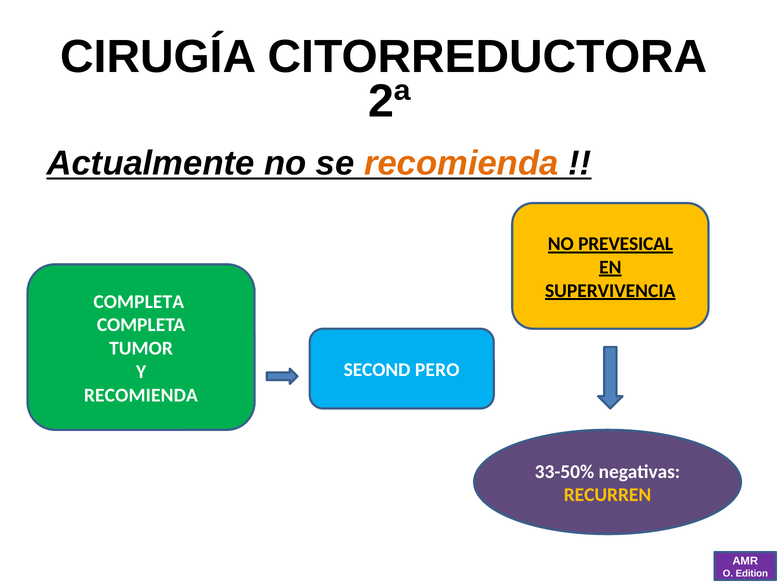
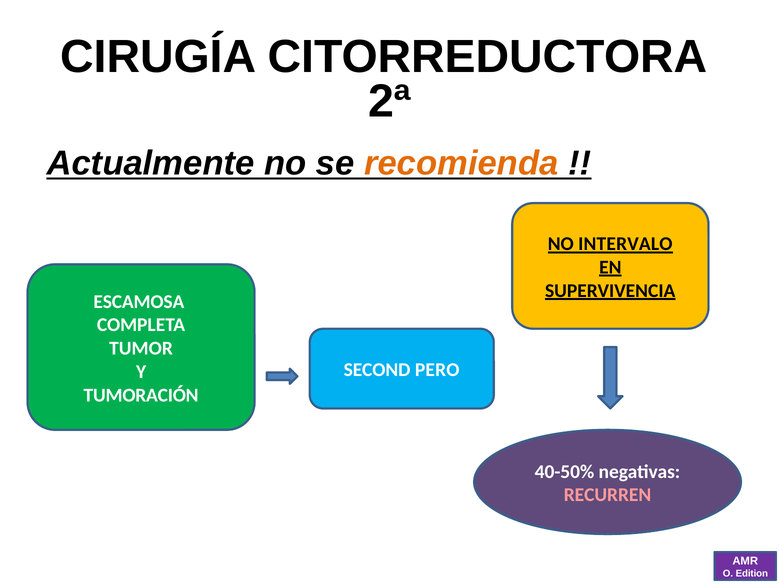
PREVESICAL: PREVESICAL -> INTERVALO (625, 244)
COMPLETA: COMPLETA -> ESCAMOSA (139, 302)
RECOMIENDA: RECOMIENDA -> TUMORACIÓN (141, 395)
33-50%: 33-50% -> 40-50% (564, 472)
RECURREN colour: yellow -> pink (608, 495)
